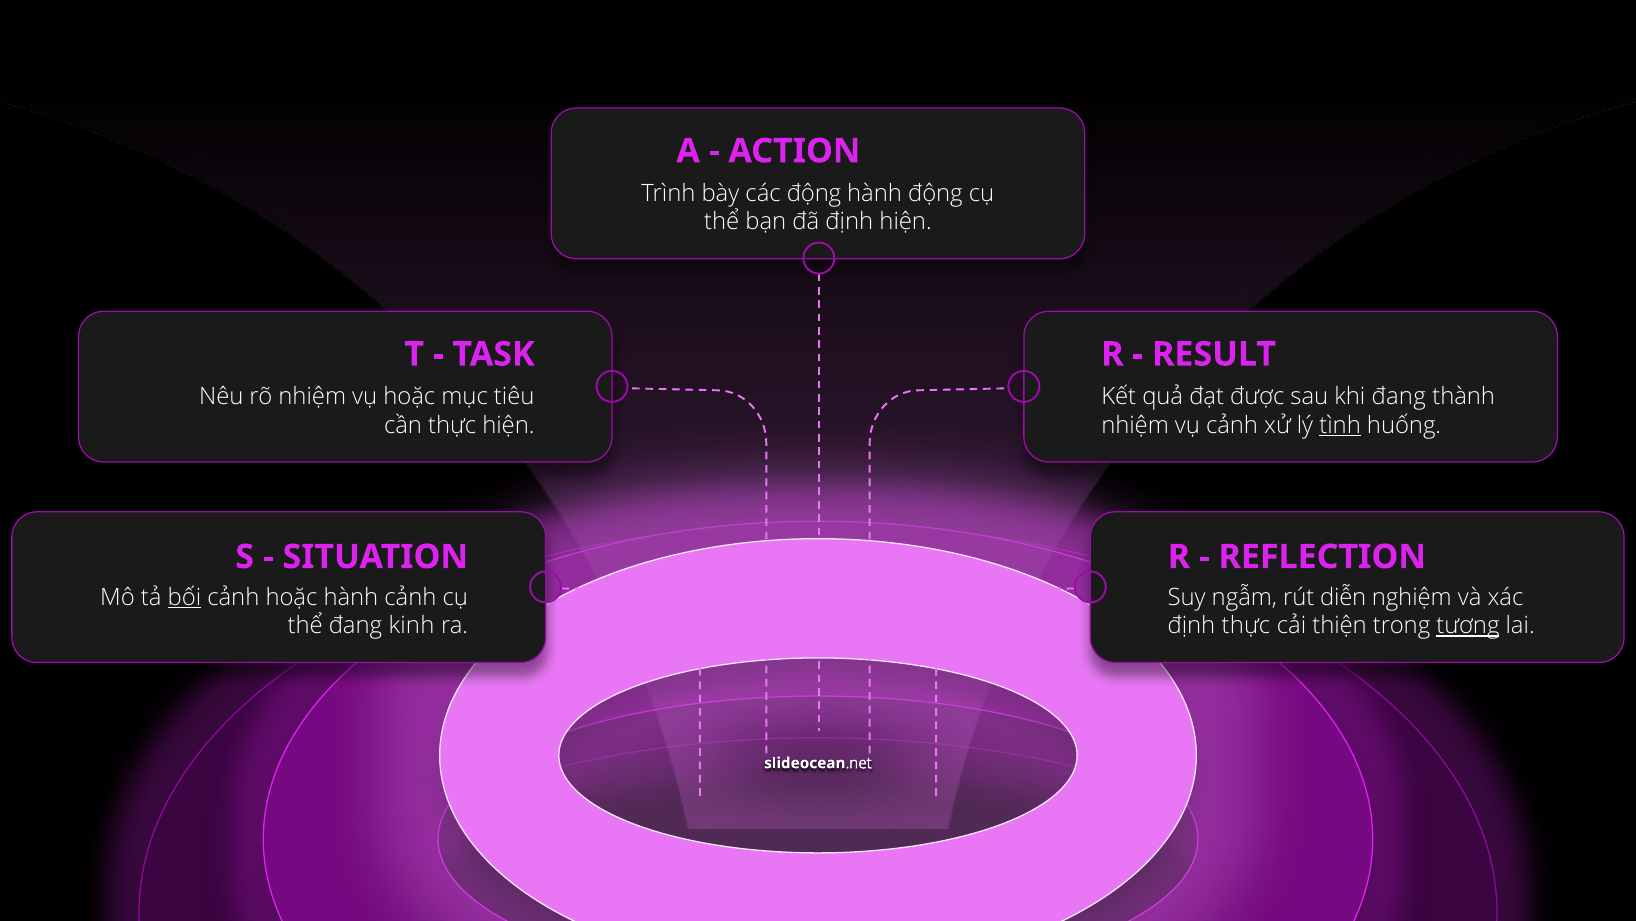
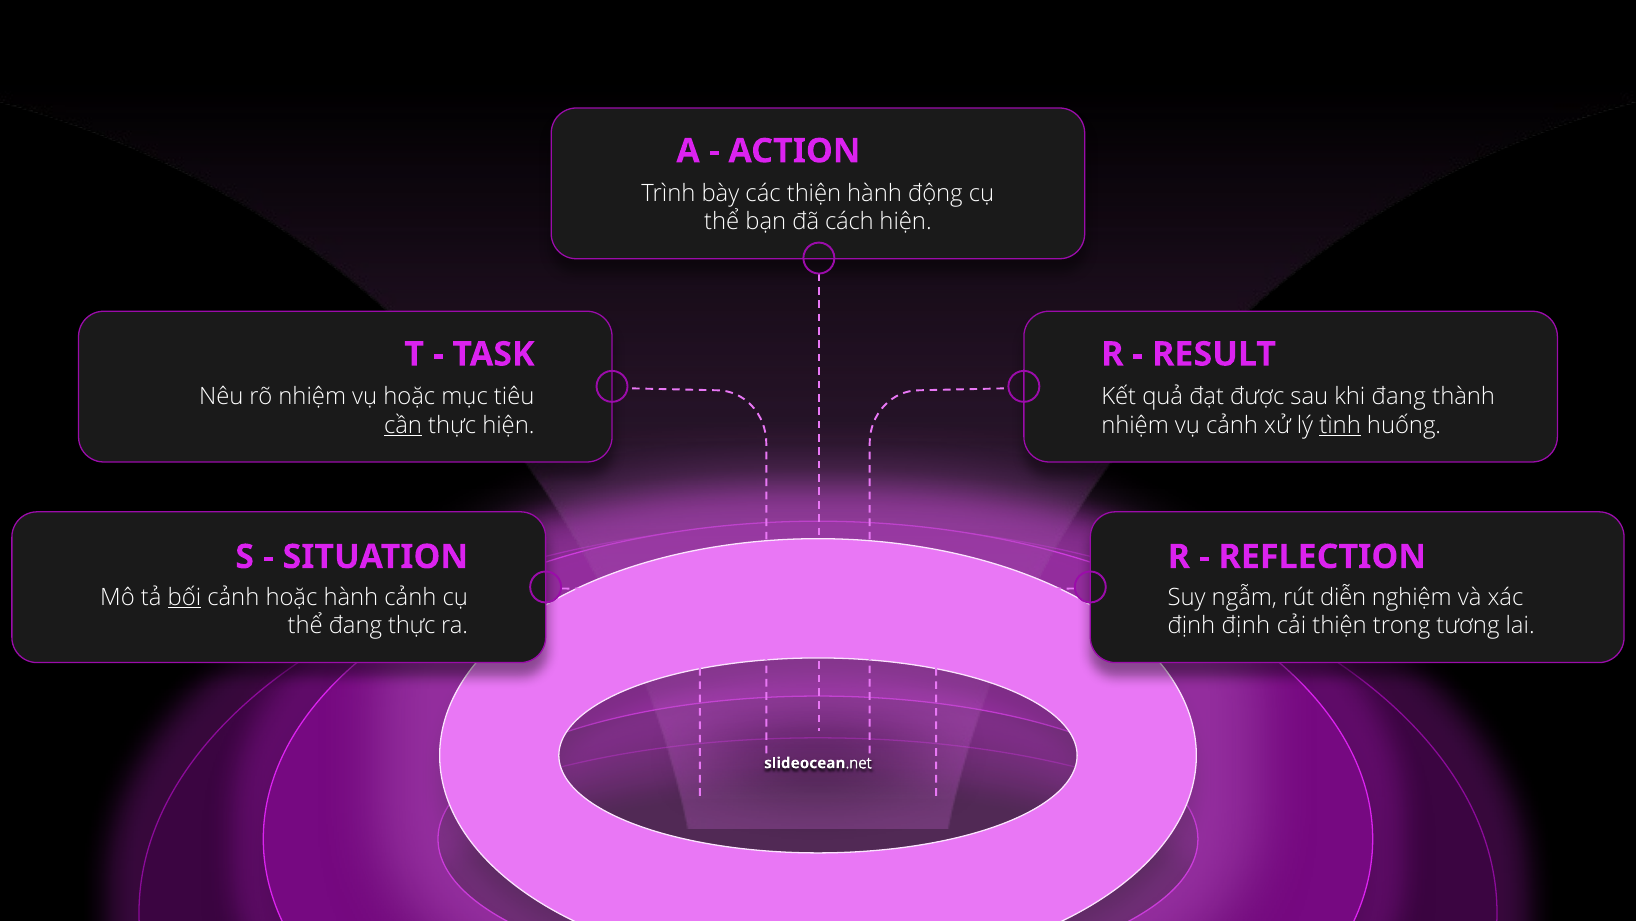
các động: động -> thiện (814, 193)
đã định: định -> cách (849, 222)
cần underline: none -> present (403, 425)
đang kinh: kinh -> thực (412, 625)
định thực: thực -> định (1246, 625)
tương underline: present -> none (1468, 625)
